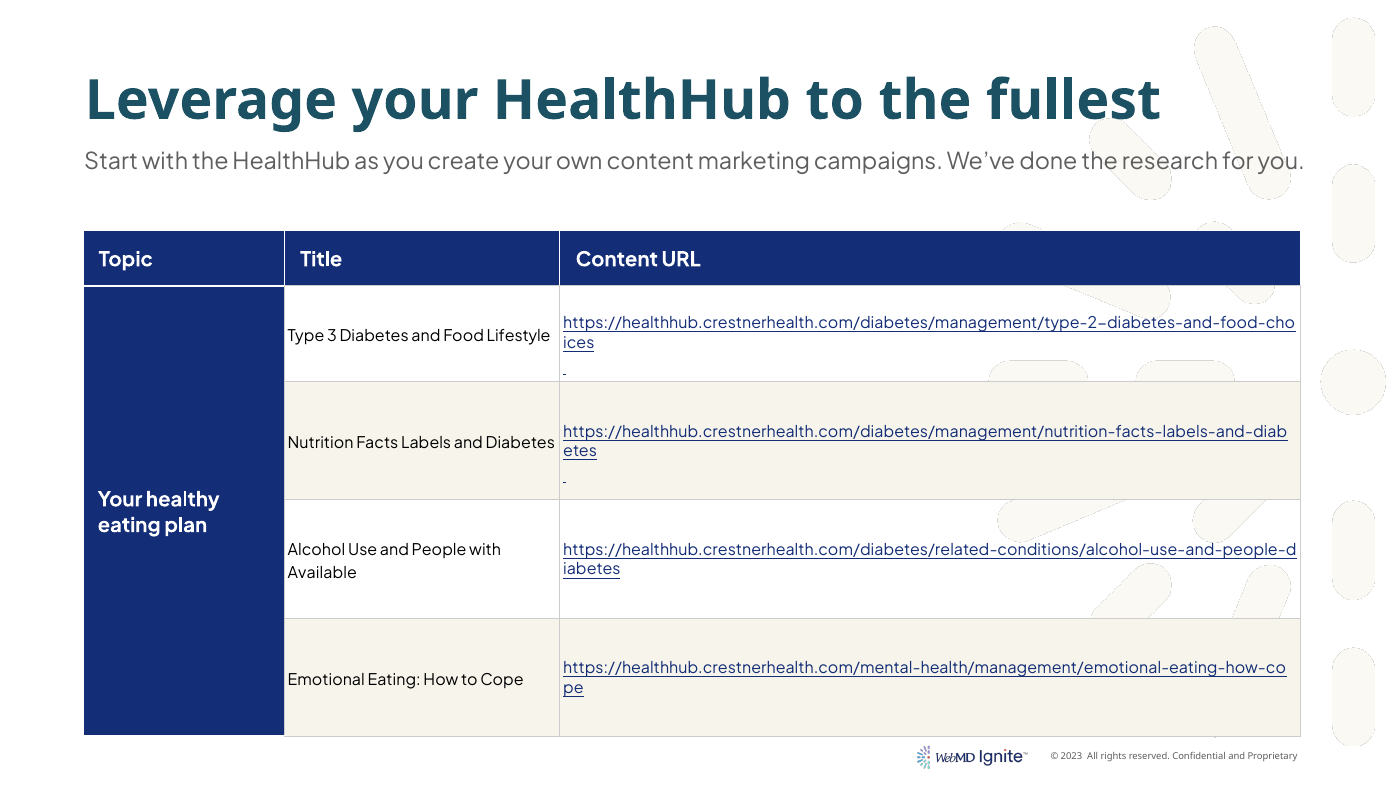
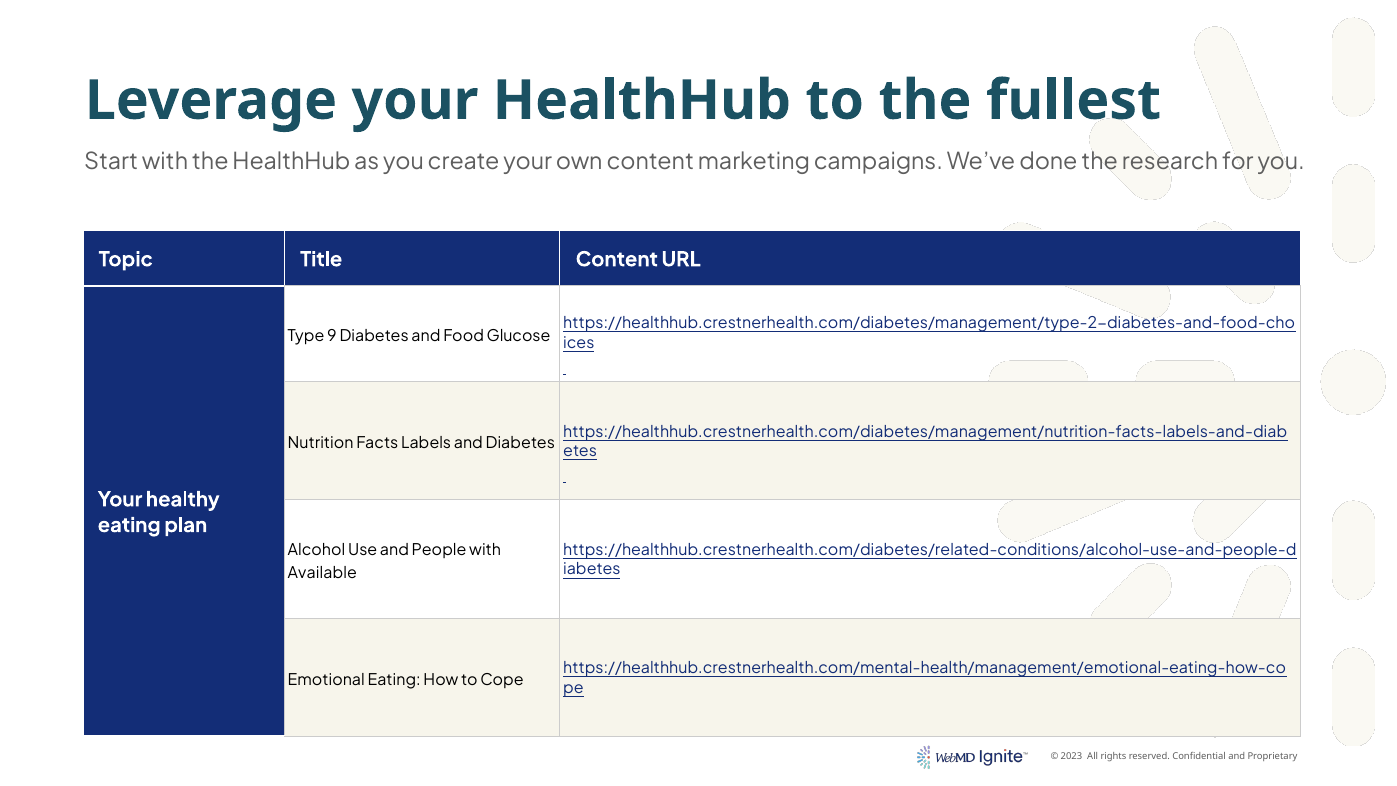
3: 3 -> 9 (332, 336)
Lifestyle: Lifestyle -> Glucose (519, 336)
